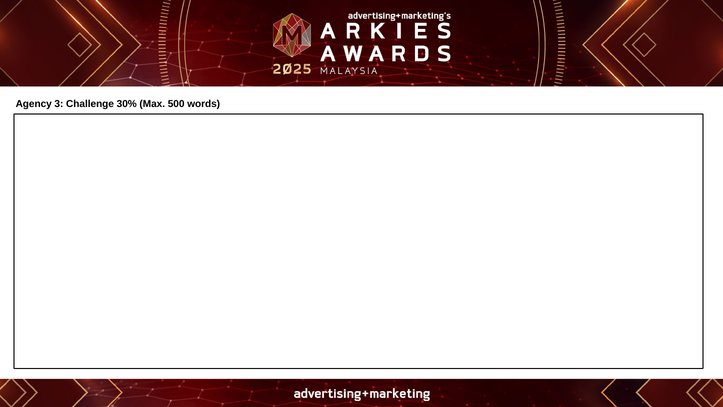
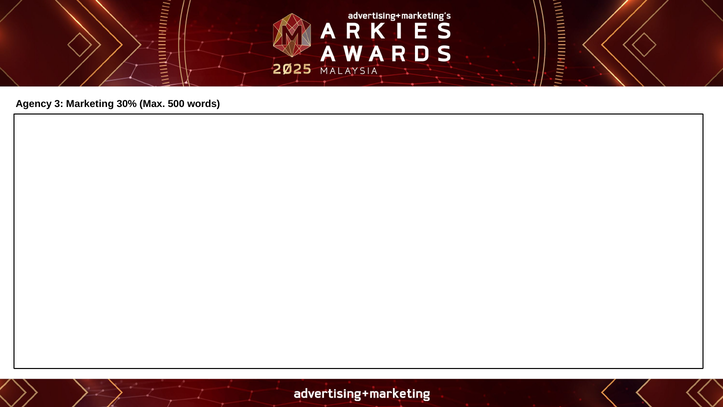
Challenge: Challenge -> Marketing (90, 104)
